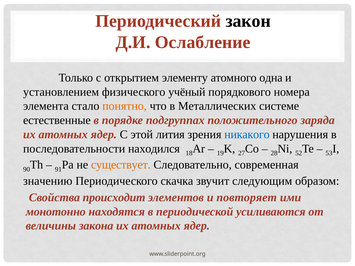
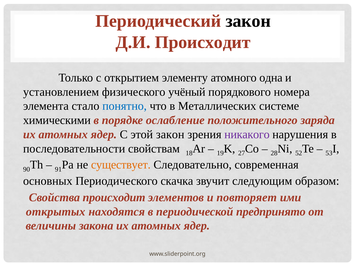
Д.И Ослабление: Ослабление -> Происходит (203, 42)
понятно colour: orange -> blue (125, 106)
естественные: естественные -> химическими (57, 120)
подгруппах: подгруппах -> ослабление (175, 120)
этой лития: лития -> закон (170, 135)
никакого colour: blue -> purple (247, 135)
находился: находился -> свойствам (154, 149)
значению: значению -> основных (48, 181)
монотонно: монотонно -> открытых (56, 212)
усиливаются: усиливаются -> предпринято (271, 212)
